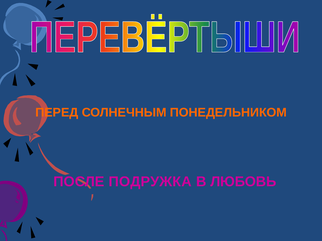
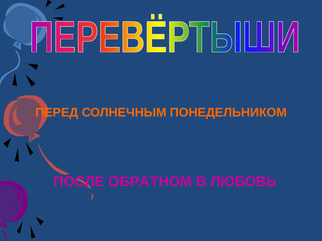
ПОДРУЖКА: ПОДРУЖКА -> ОБРАТНОМ (150, 182)
